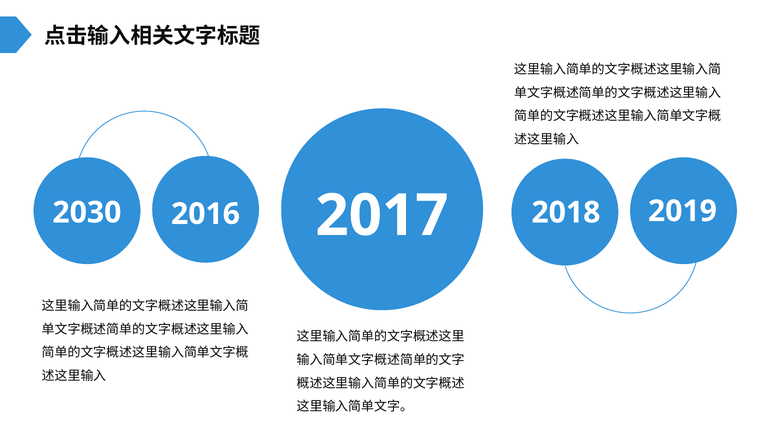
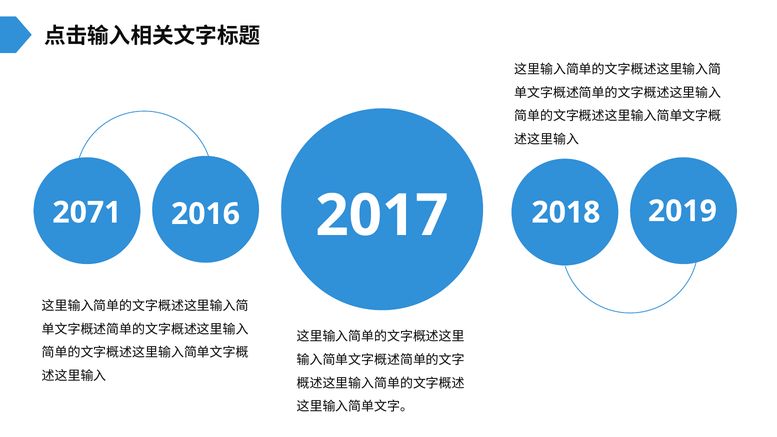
2030: 2030 -> 2071 (87, 213)
